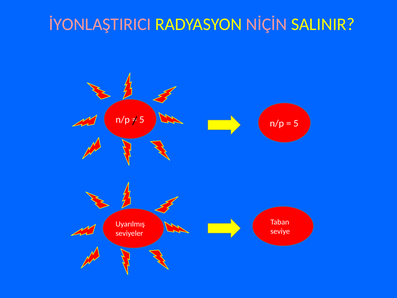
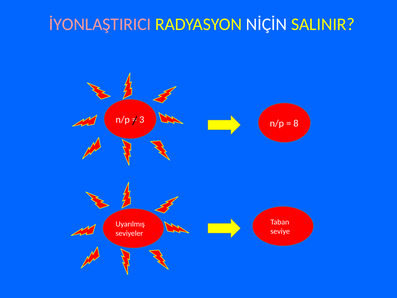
NİÇİN colour: pink -> white (266, 24)
5: 5 -> 3 (142, 120)
5: 5 -> 8 (296, 123)
